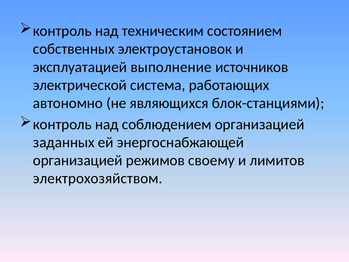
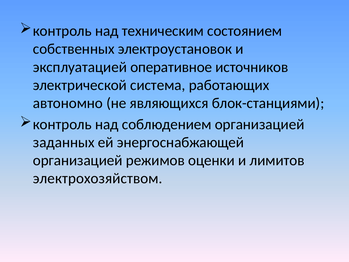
выполнение: выполнение -> оперативное (171, 67)
своему: своему -> оценки (211, 160)
